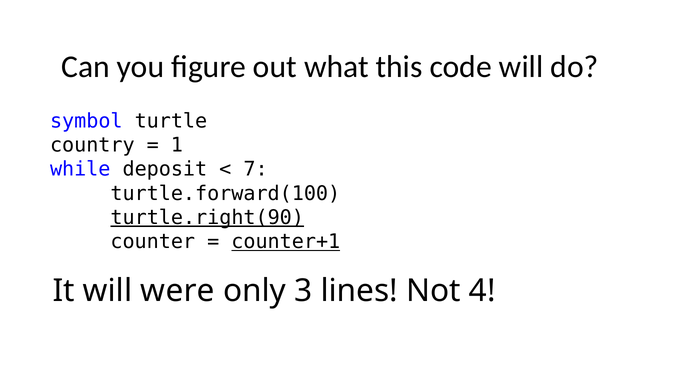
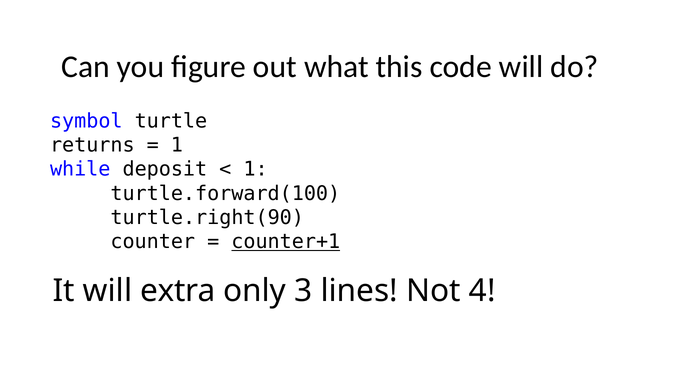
country: country -> returns (92, 145)
7: 7 -> 1 (256, 169)
turtle.right(90 underline: present -> none (207, 218)
were: were -> extra (178, 291)
